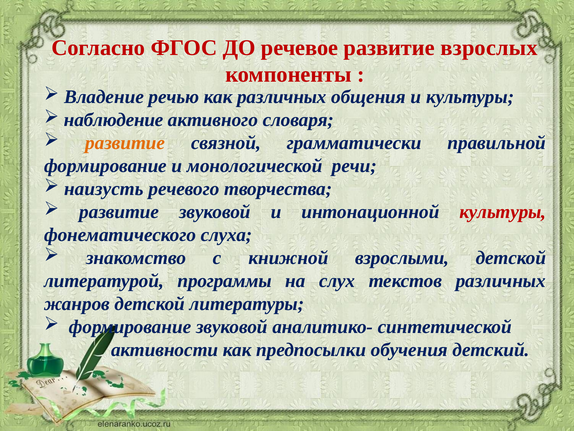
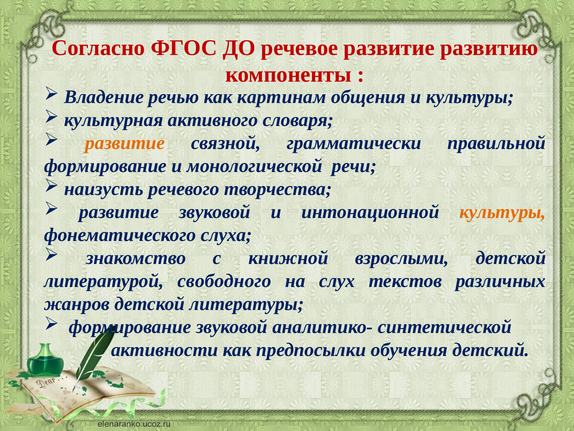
взрослых: взрослых -> развитию (489, 48)
как различных: различных -> картинам (282, 97)
наблюдение: наблюдение -> культурная (114, 120)
культуры colour: red -> orange (503, 212)
программы: программы -> свободного (224, 281)
